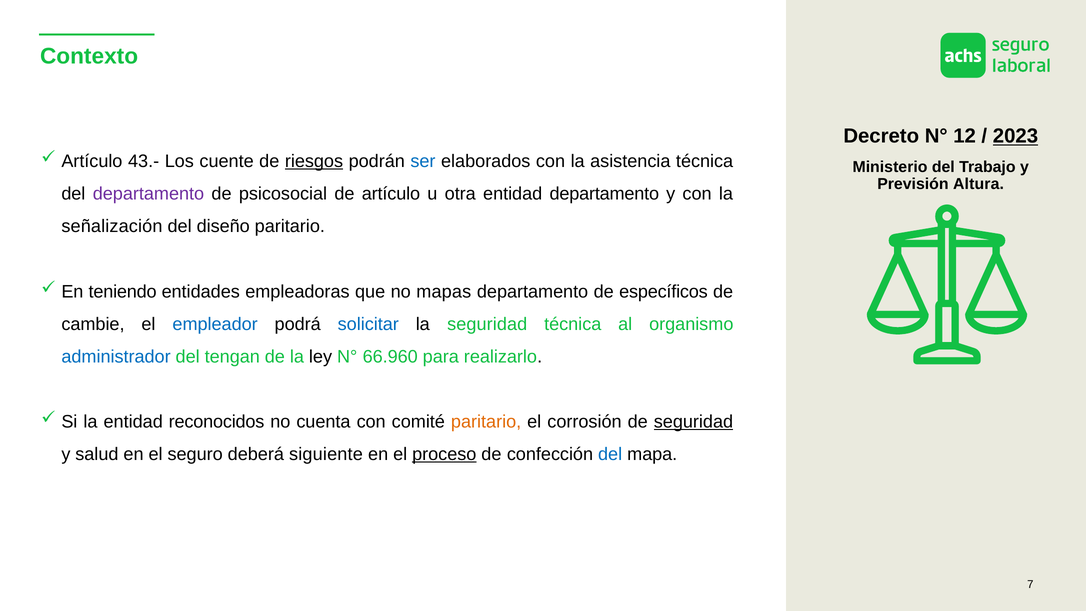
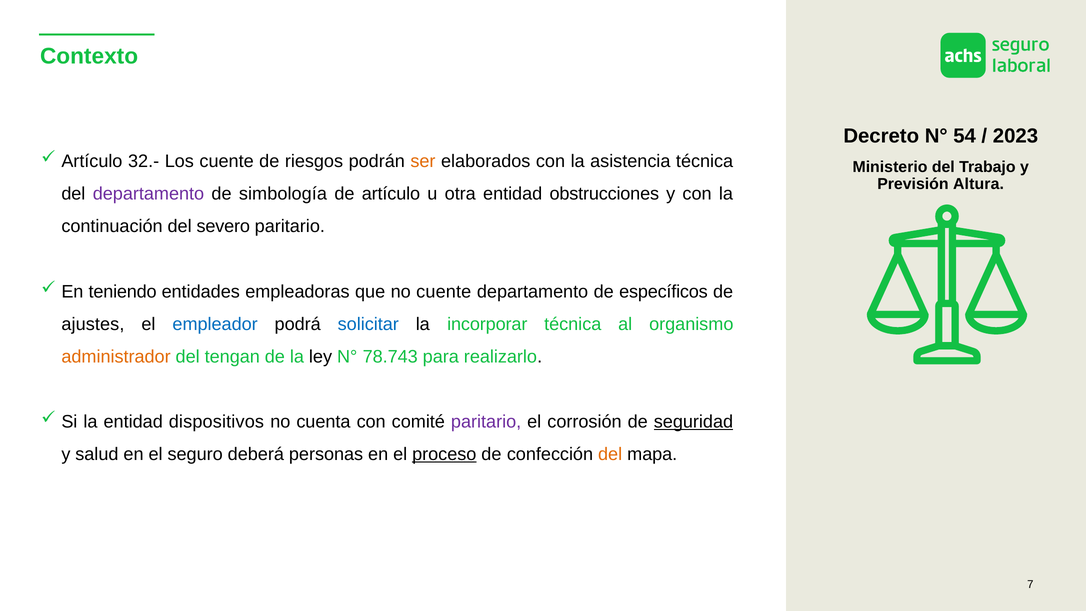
12: 12 -> 54 (965, 136)
2023 underline: present -> none (1015, 136)
43.-: 43.- -> 32.- (144, 161)
riesgos underline: present -> none (314, 161)
ser colour: blue -> orange (423, 161)
psicosocial: psicosocial -> simbología (283, 194)
entidad departamento: departamento -> obstrucciones (604, 194)
señalización: señalización -> continuación (112, 226)
diseño: diseño -> severo (223, 226)
no mapas: mapas -> cuente (444, 292)
cambie: cambie -> ajustes (93, 324)
la seguridad: seguridad -> incorporar (487, 324)
administrador colour: blue -> orange (116, 357)
66.960: 66.960 -> 78.743 (390, 357)
reconocidos: reconocidos -> dispositivos (216, 422)
paritario colour: orange -> purple (486, 422)
siguiente: siguiente -> personas (326, 454)
del colour: blue -> orange (610, 454)
